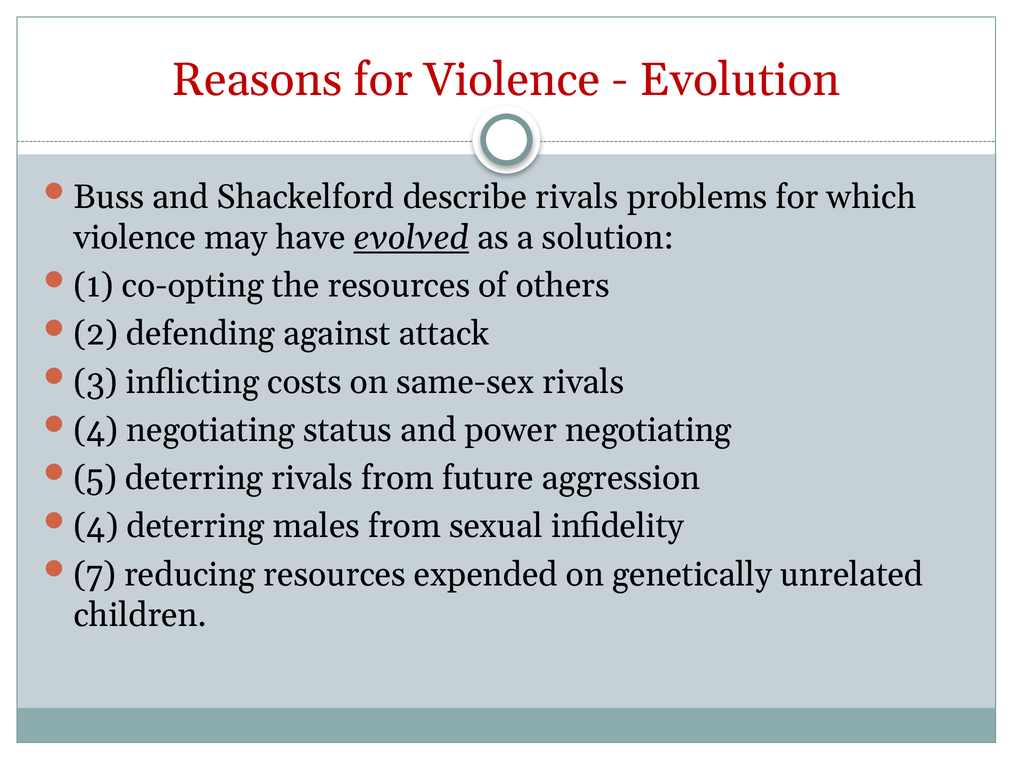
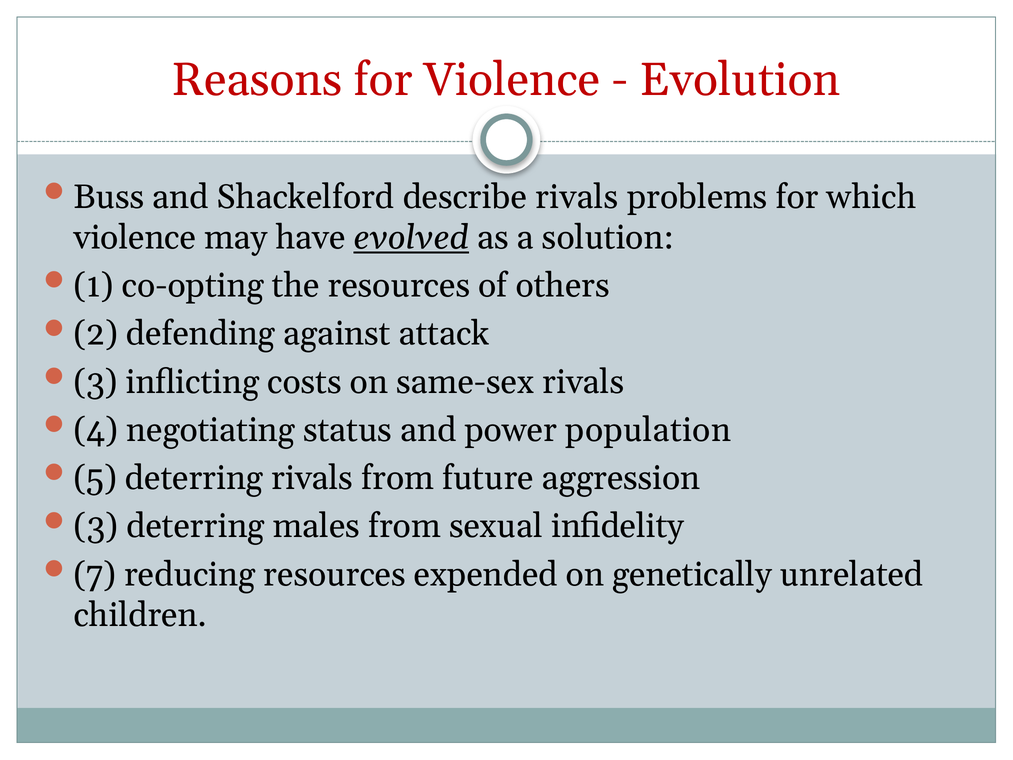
power negotiating: negotiating -> population (648, 430)
4: 4 -> 3 (96, 526)
